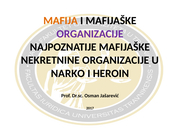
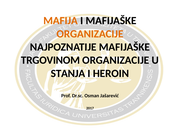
ORGANIZACIJE colour: purple -> orange (90, 34)
NEKRETNINE: NEKRETNINE -> TRGOVINOM (50, 60)
NARKO: NARKO -> STANJA (68, 73)
